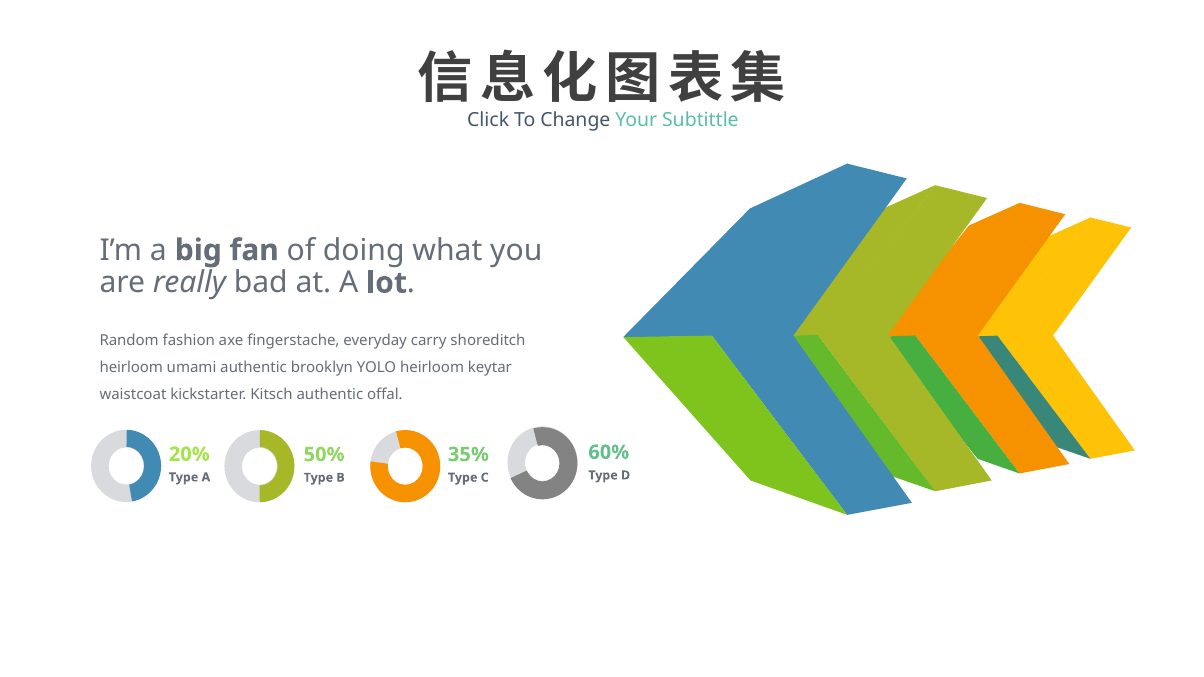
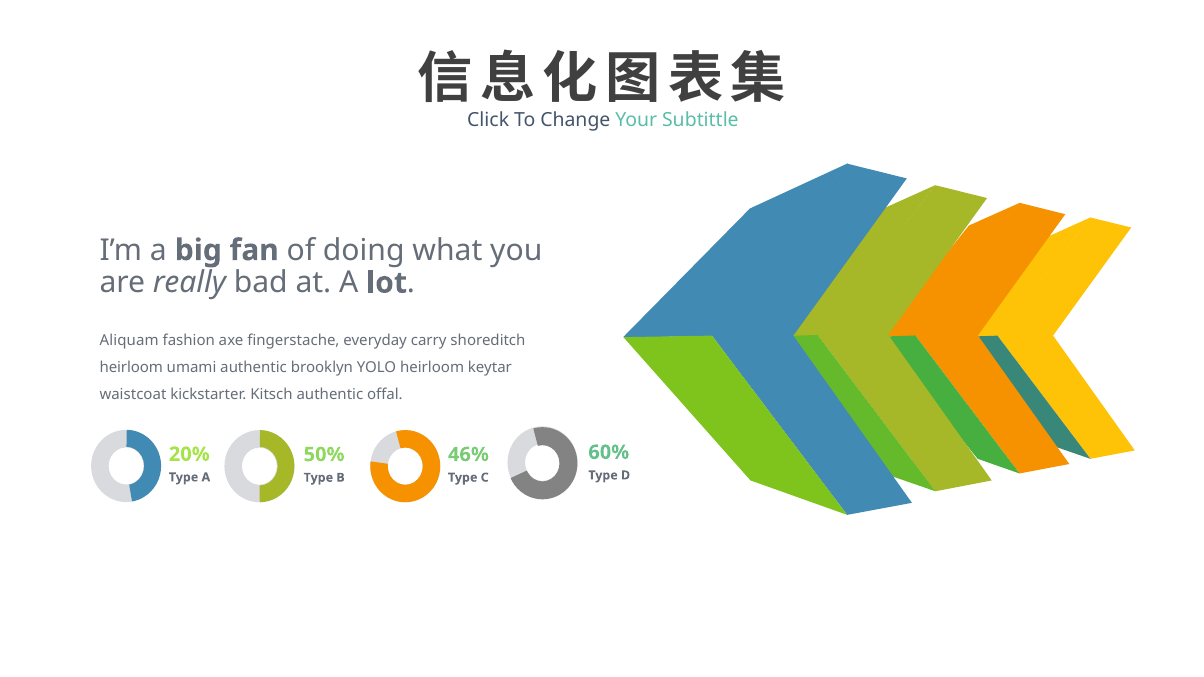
Random: Random -> Aliquam (129, 341)
35%: 35% -> 46% (468, 455)
